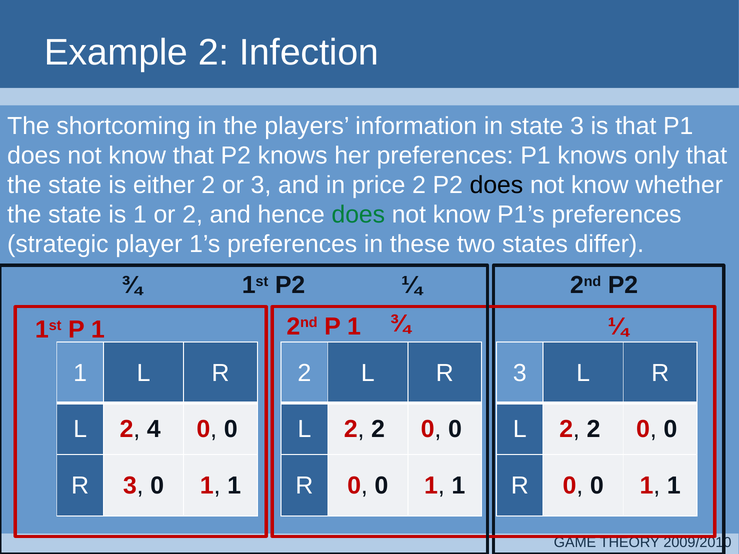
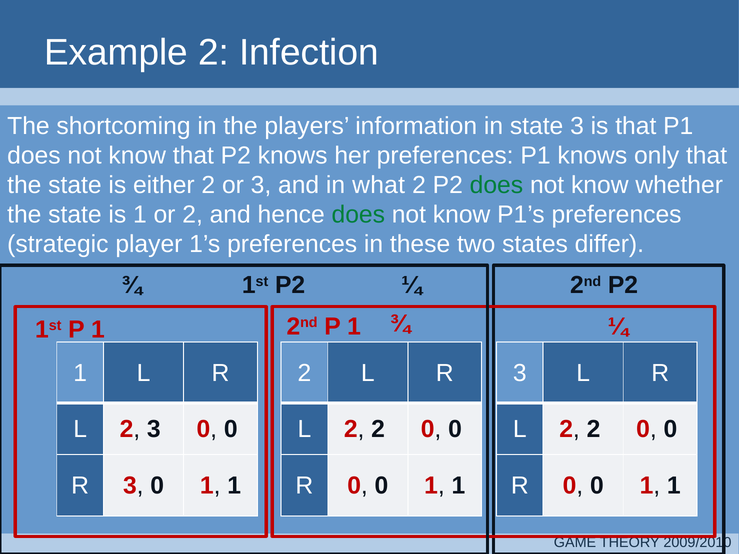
price: price -> what (379, 185)
does colour: black -> green (496, 185)
2 4: 4 -> 3 (154, 429)
